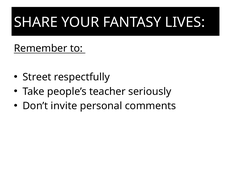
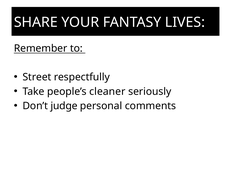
teacher: teacher -> cleaner (107, 92)
invite: invite -> judge (64, 106)
